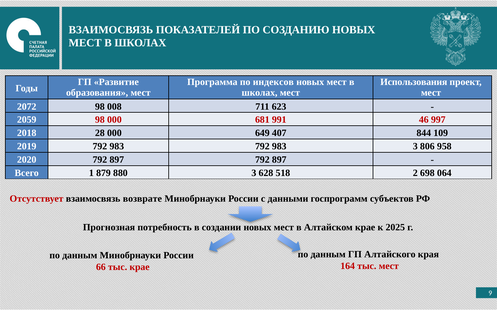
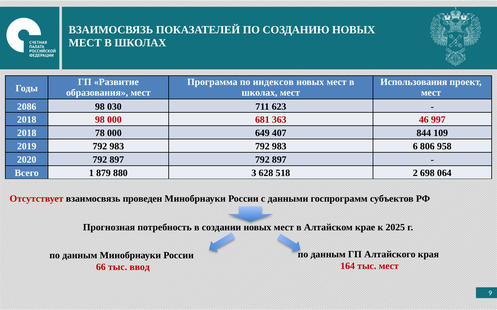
2072: 2072 -> 2086 (27, 107)
008: 008 -> 030 (114, 107)
2059: 2059 -> 2018 (27, 120)
991: 991 -> 363 (279, 120)
28: 28 -> 78 (100, 133)
983 3: 3 -> 6 (415, 147)
возврате: возврате -> проведен (142, 199)
тыс крае: крае -> ввод (140, 267)
